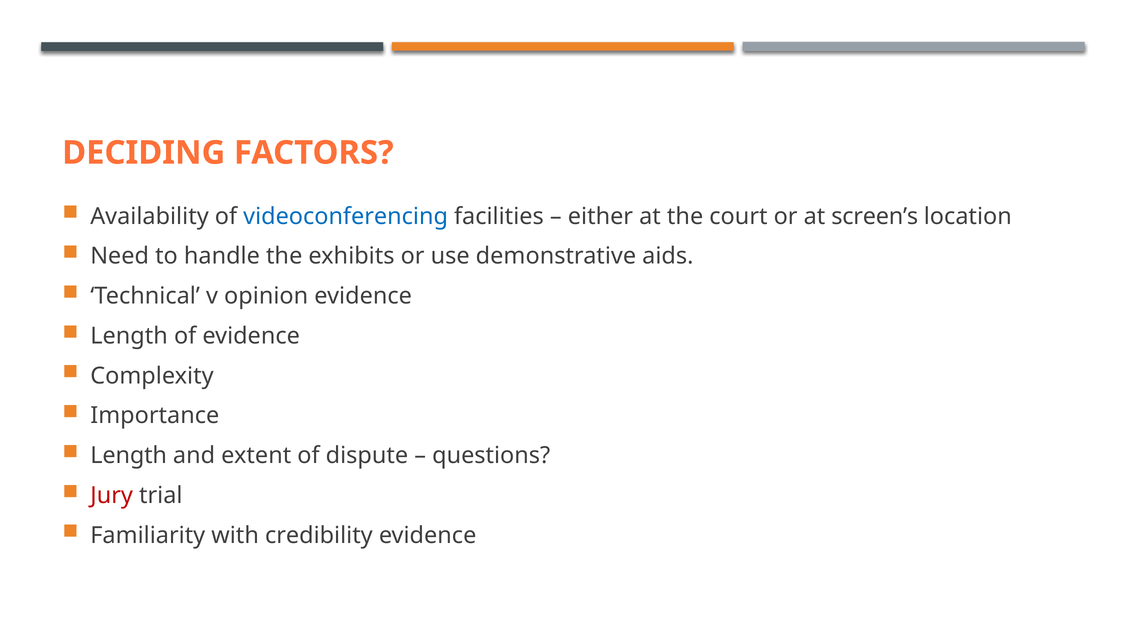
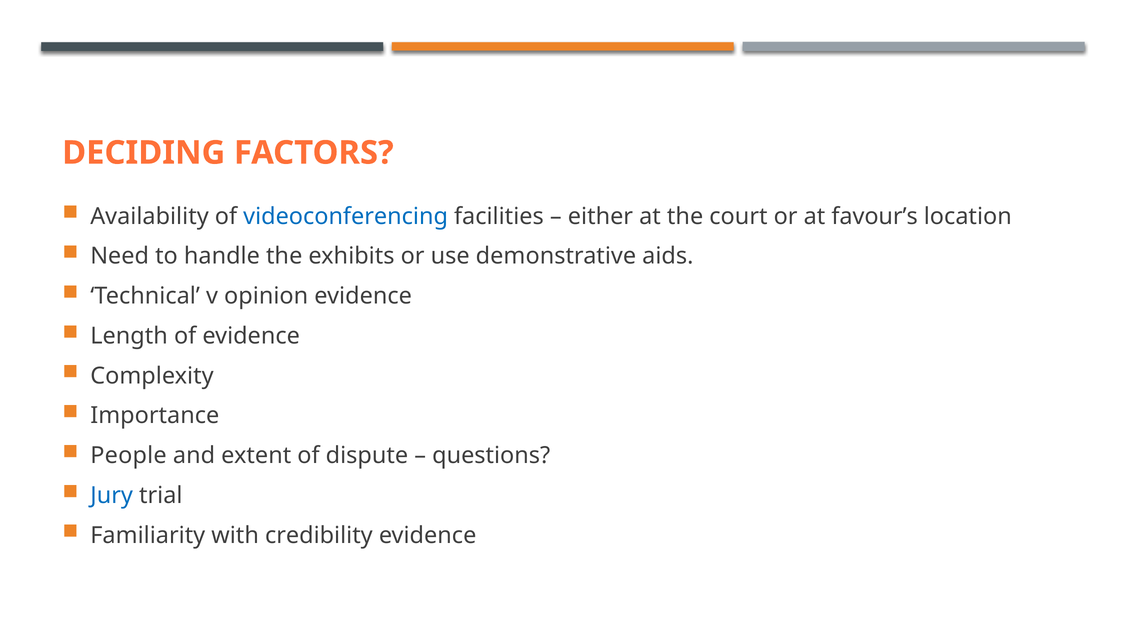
screen’s: screen’s -> favour’s (875, 217)
Length: Length -> People (128, 456)
Jury colour: red -> blue (112, 496)
